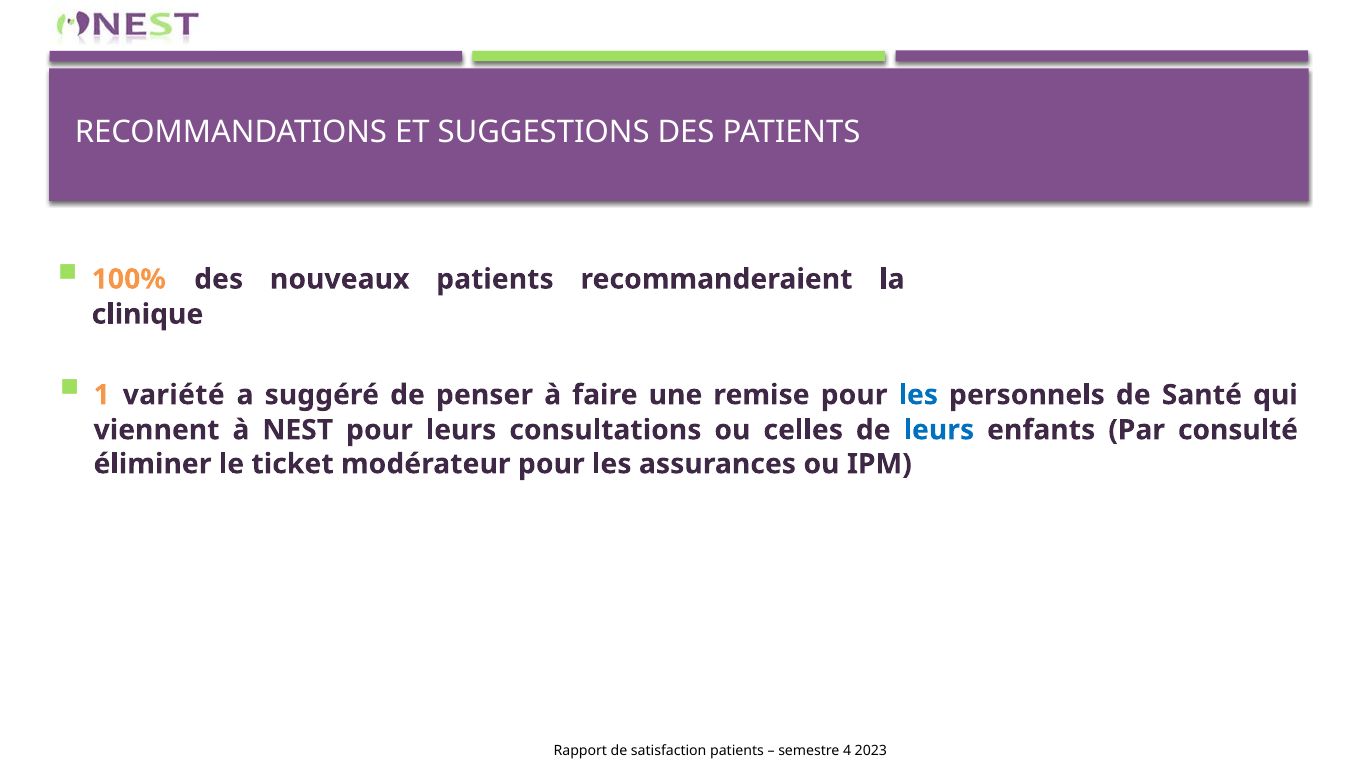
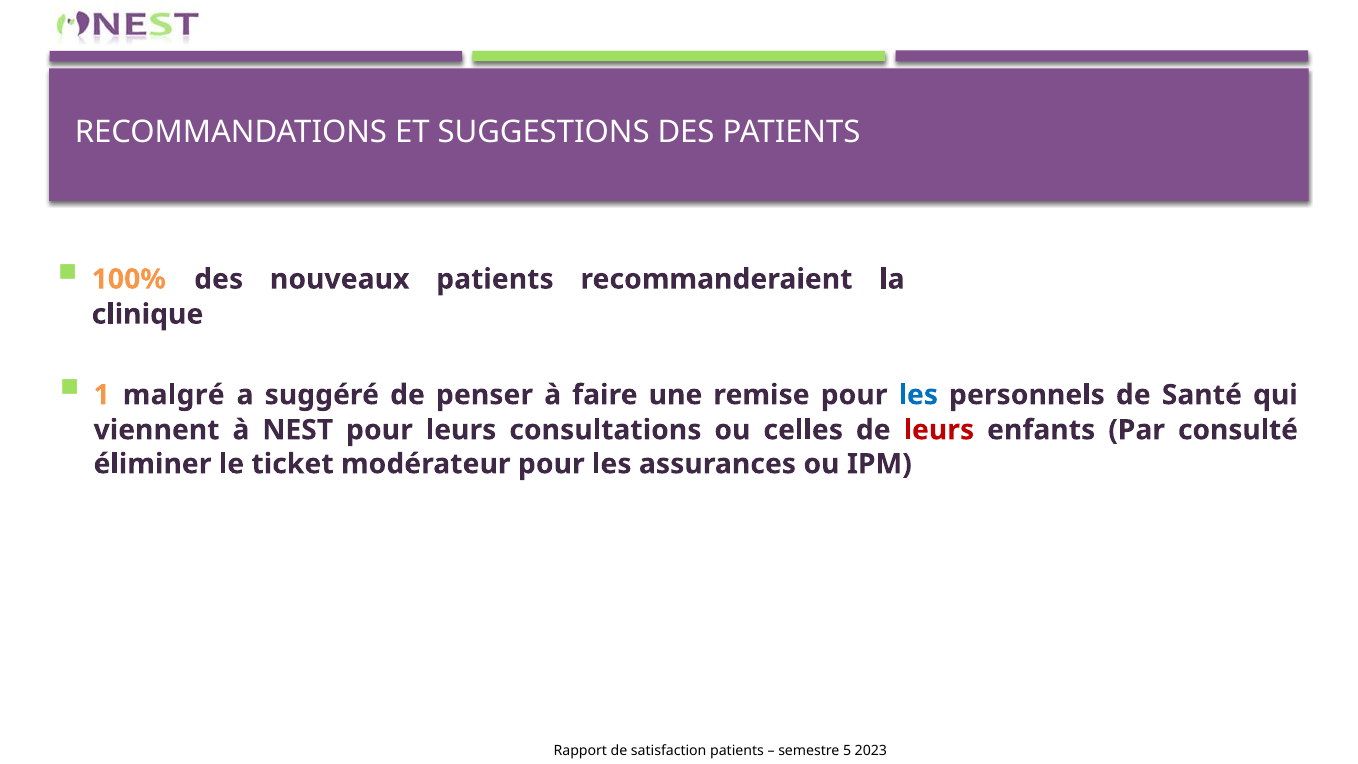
variété: variété -> malgré (174, 395)
leurs colour: blue -> red (939, 430)
4: 4 -> 5 (847, 751)
